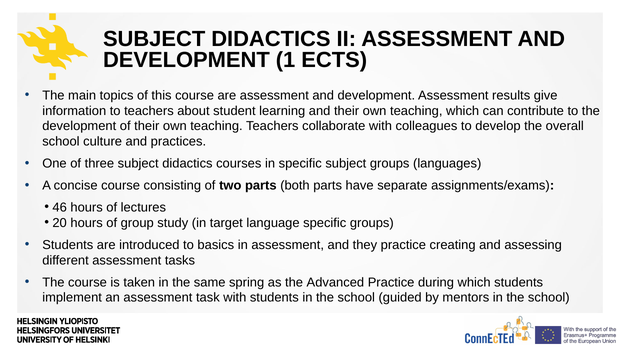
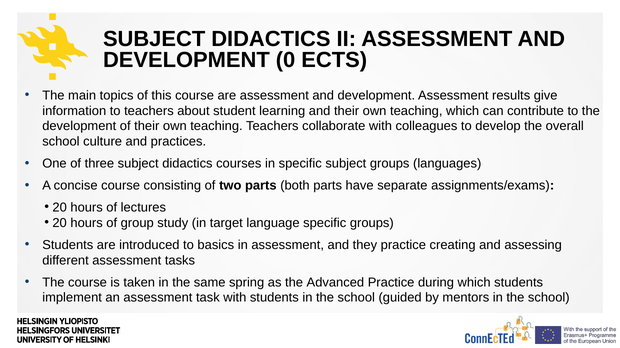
1: 1 -> 0 (286, 60)
46: 46 -> 20 (60, 208)
